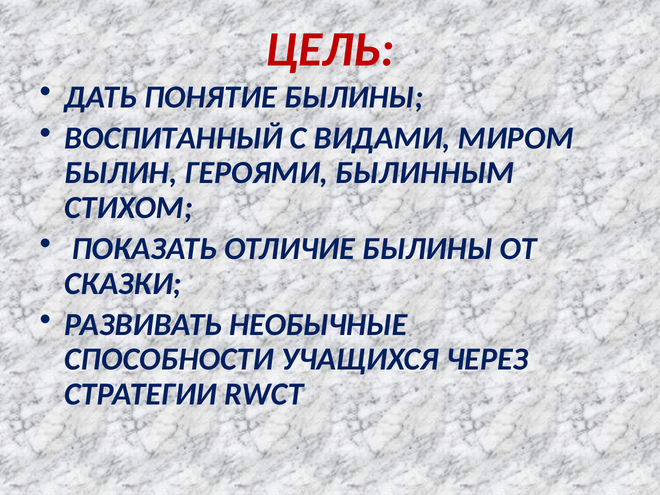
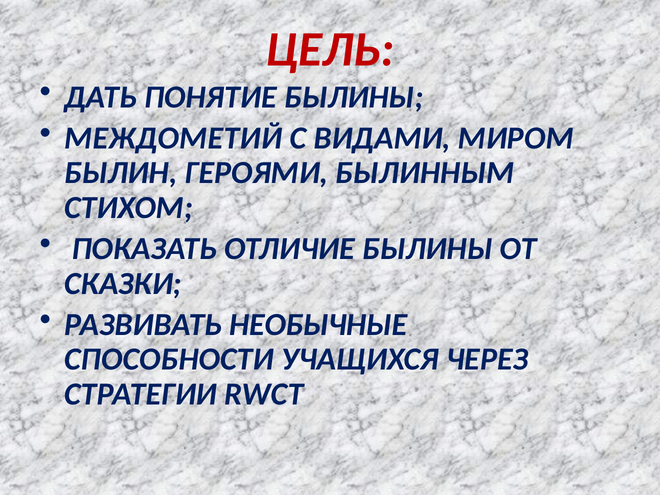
ВОСПИТАННЫЙ: ВОСПИТАННЫЙ -> МЕЖДОМЕТИЙ (173, 138)
